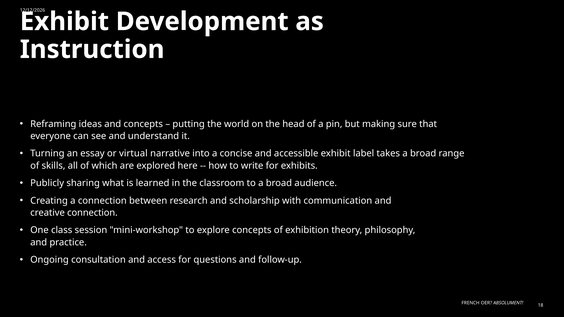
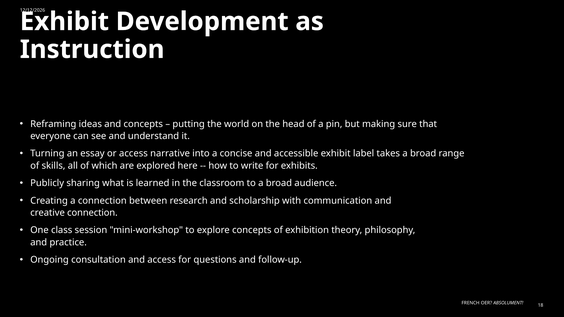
or virtual: virtual -> access (133, 154)
